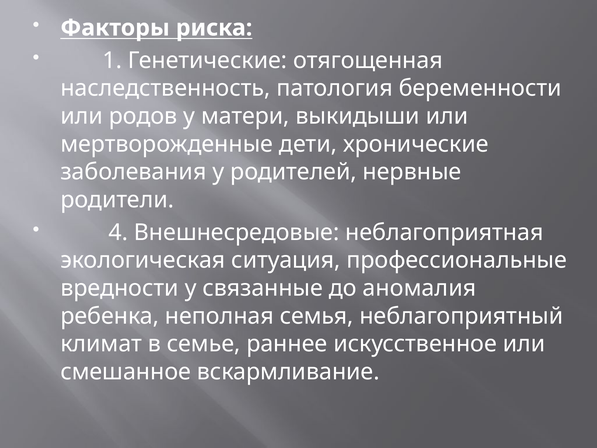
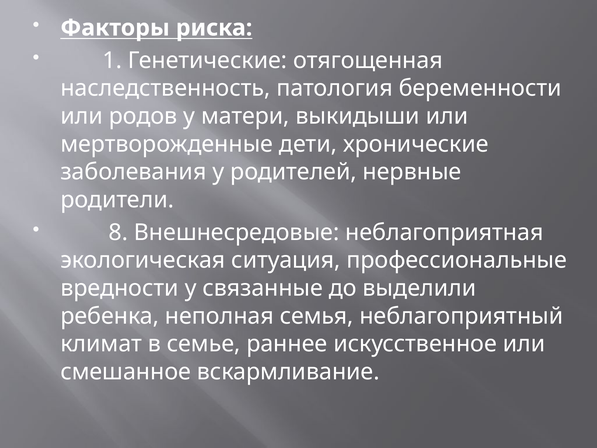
4: 4 -> 8 (118, 232)
аномалия: аномалия -> выделили (419, 288)
